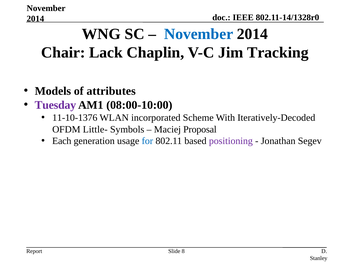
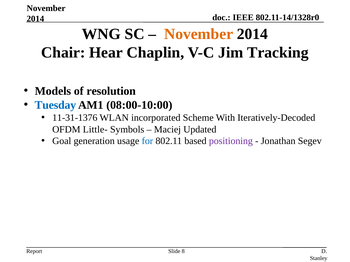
November colour: blue -> orange (199, 34)
Lack: Lack -> Hear (106, 53)
attributes: attributes -> resolution (111, 91)
Tuesday colour: purple -> blue (55, 105)
11-10-1376: 11-10-1376 -> 11-31-1376 (75, 118)
Proposal: Proposal -> Updated (200, 130)
Each: Each -> Goal (62, 141)
